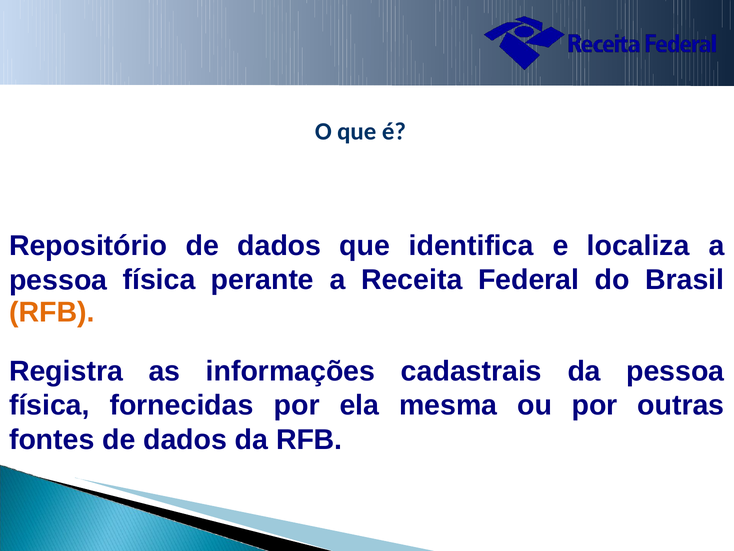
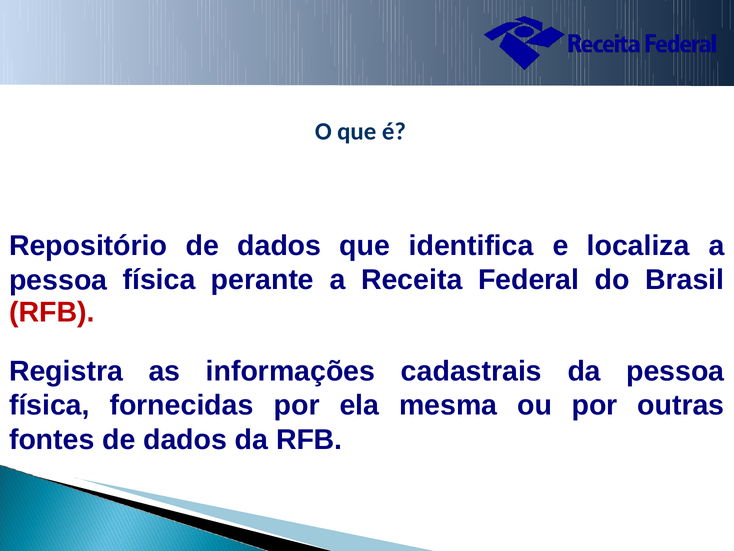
RFB colour: orange -> red (52, 312)
